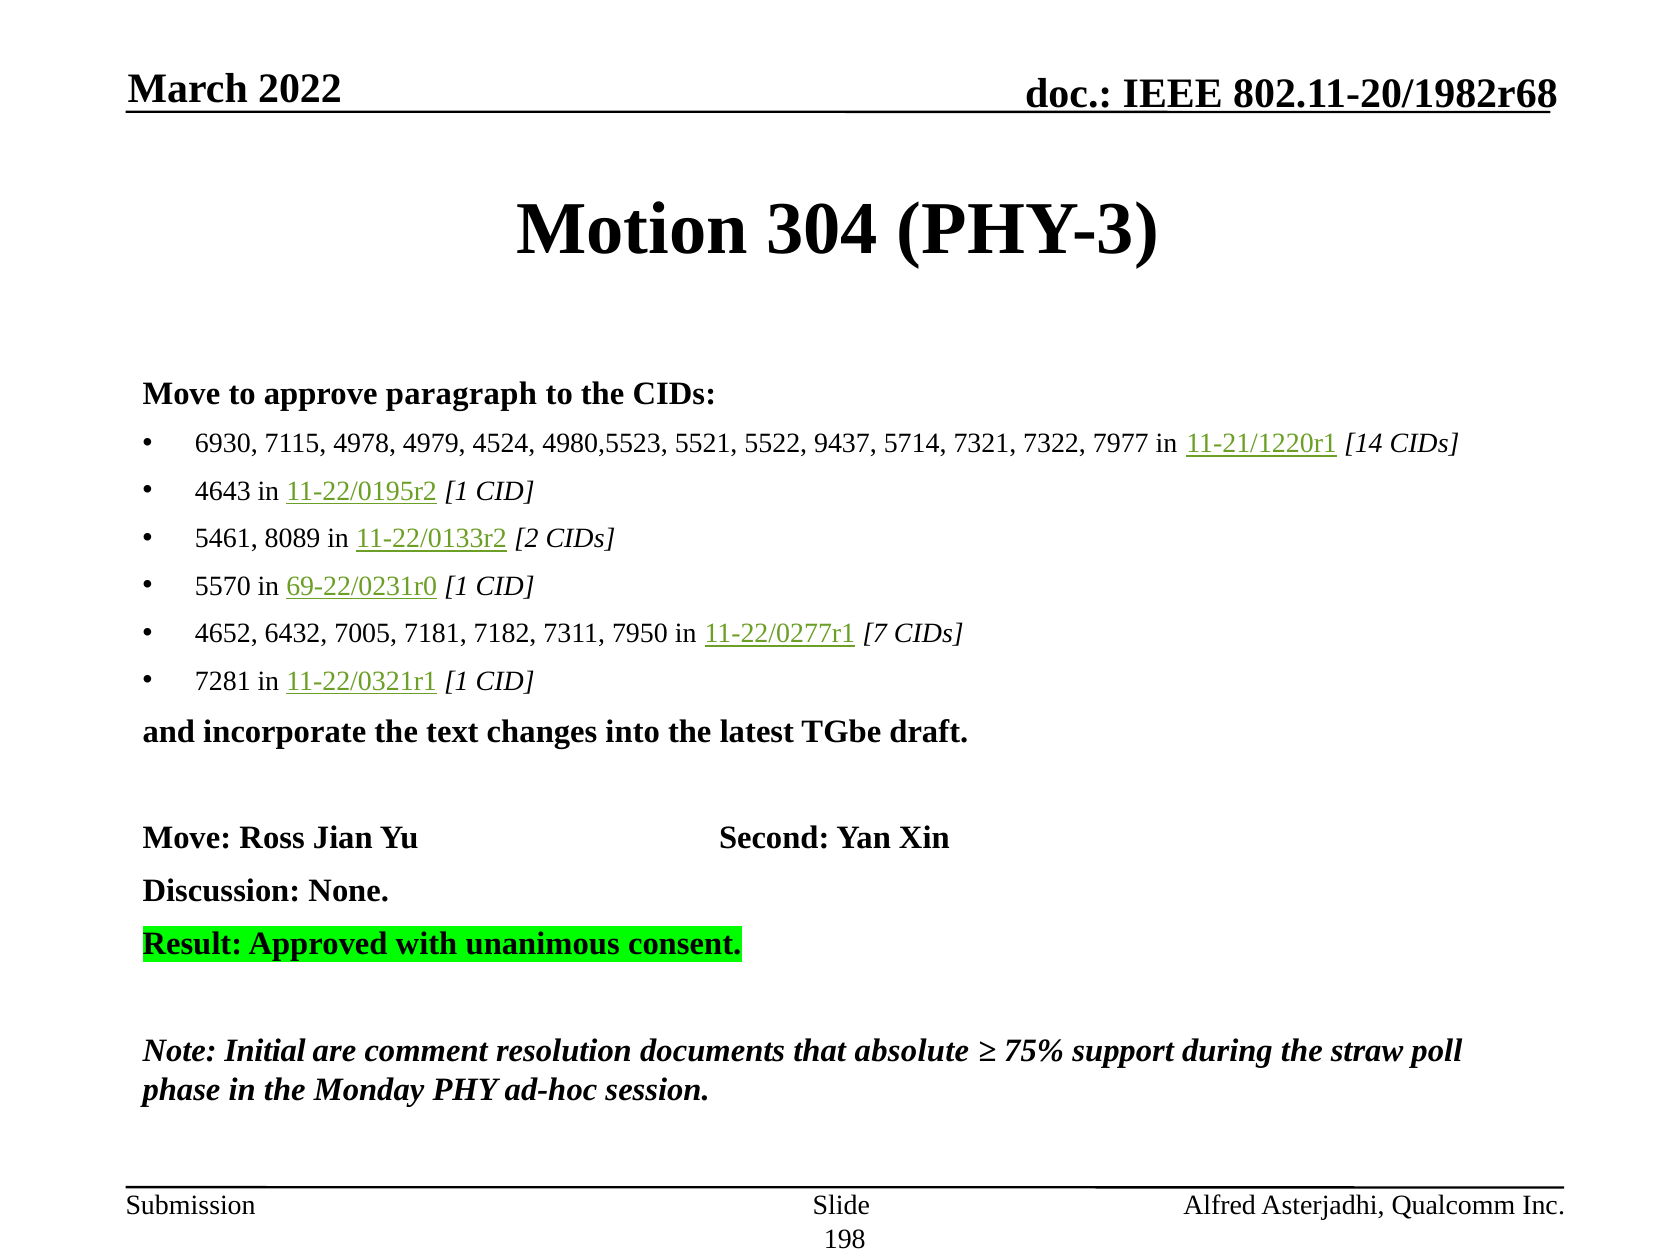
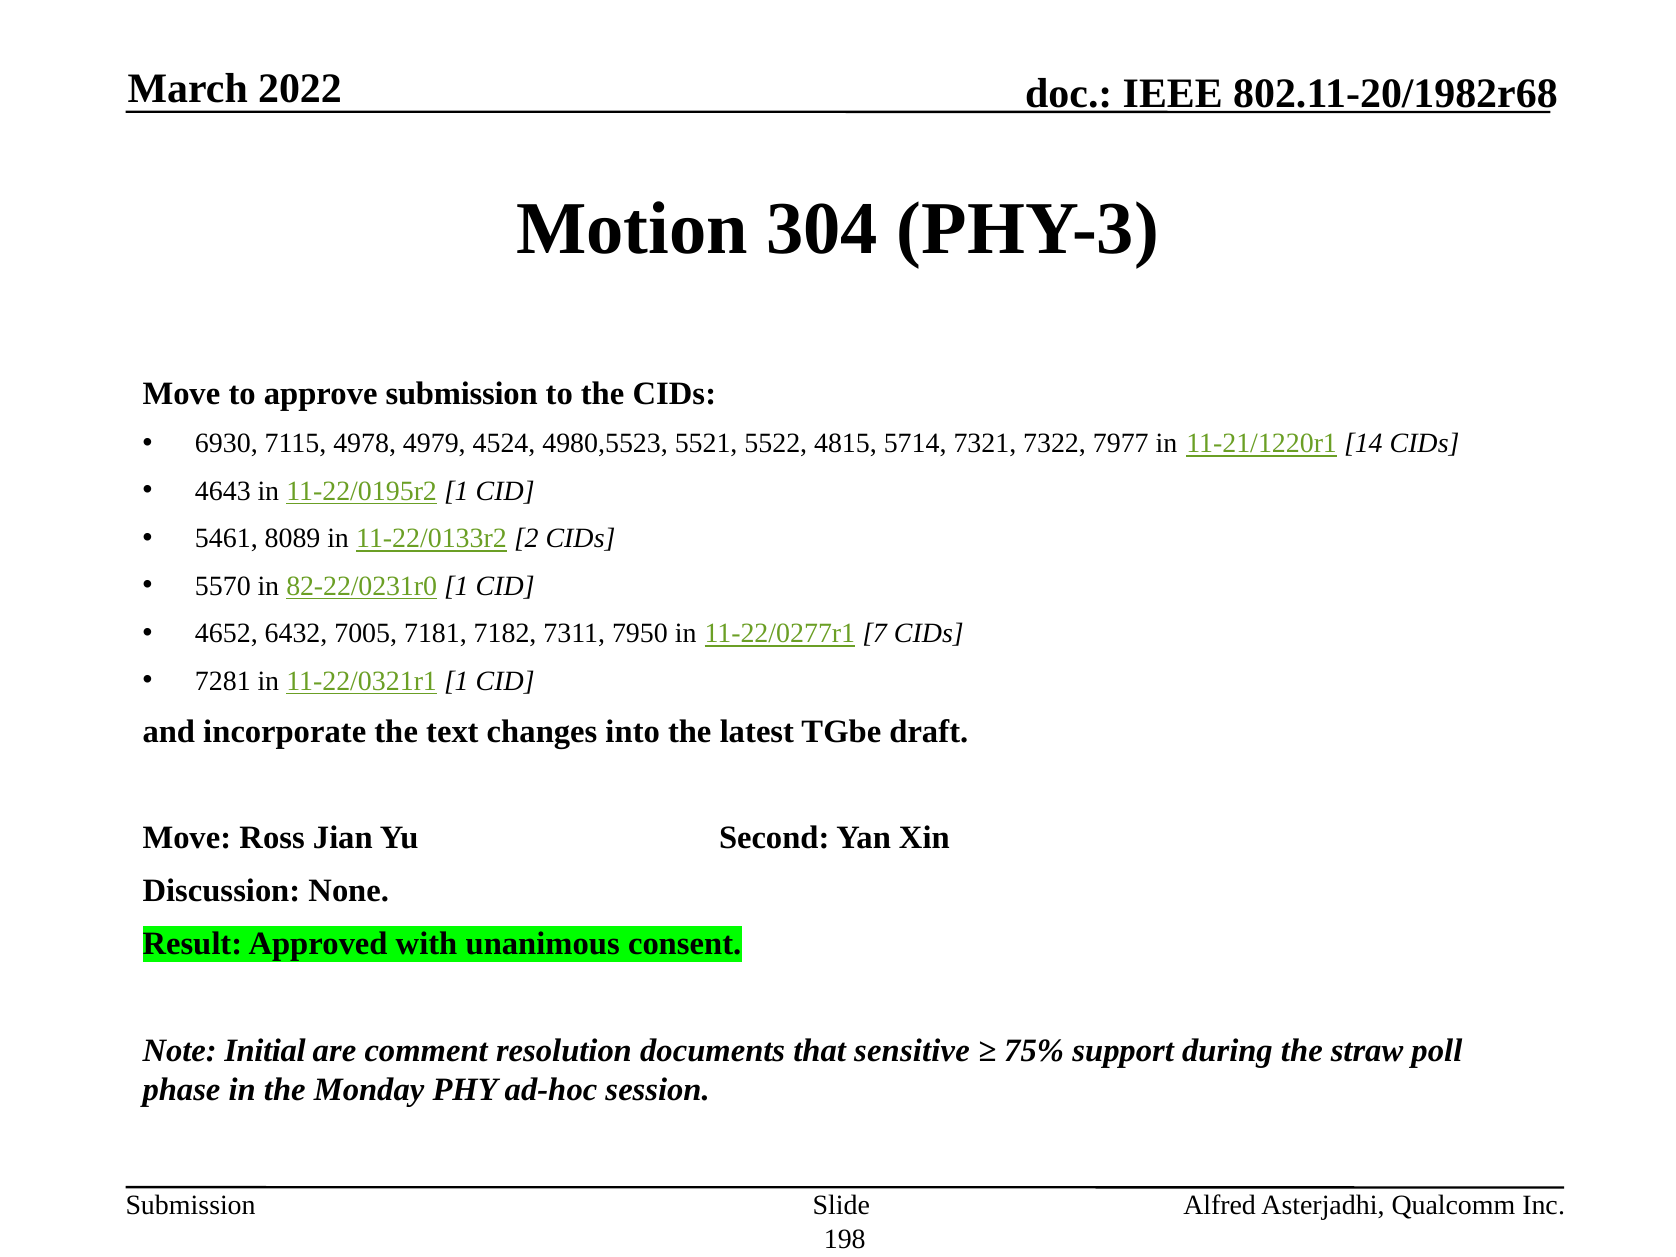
approve paragraph: paragraph -> submission (462, 393)
9437: 9437 -> 4815 (845, 443)
69-22/0231r0: 69-22/0231r0 -> 82-22/0231r0 (362, 586)
absolute: absolute -> sensitive (912, 1050)
